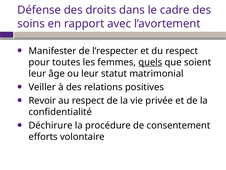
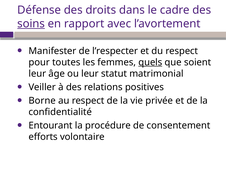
soins underline: none -> present (31, 24)
Revoir: Revoir -> Borne (42, 100)
Déchirure: Déchirure -> Entourant (51, 125)
